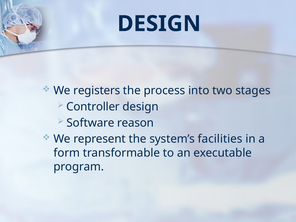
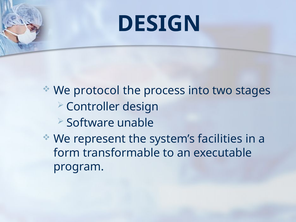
registers: registers -> protocol (97, 91)
reason: reason -> unable (135, 123)
